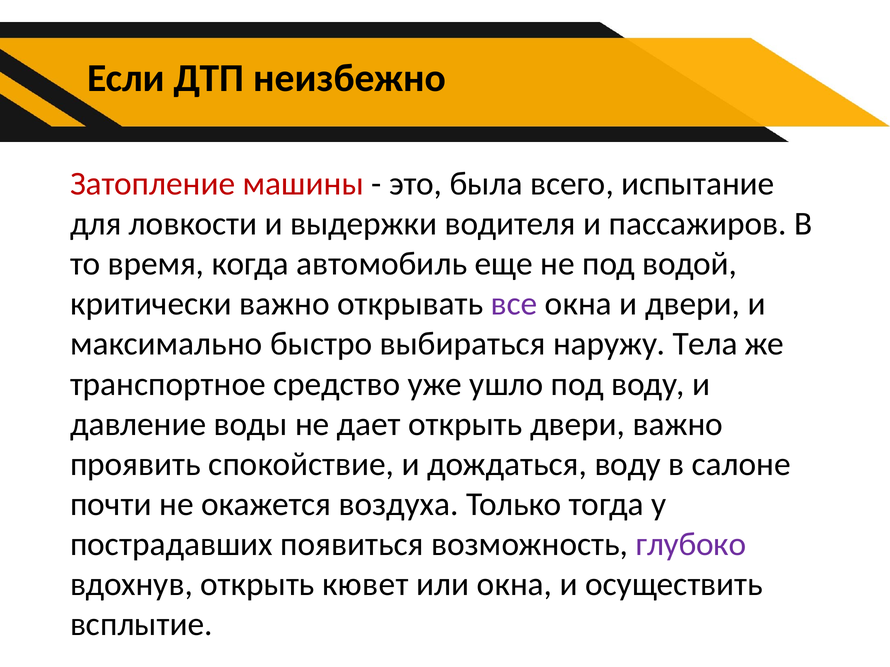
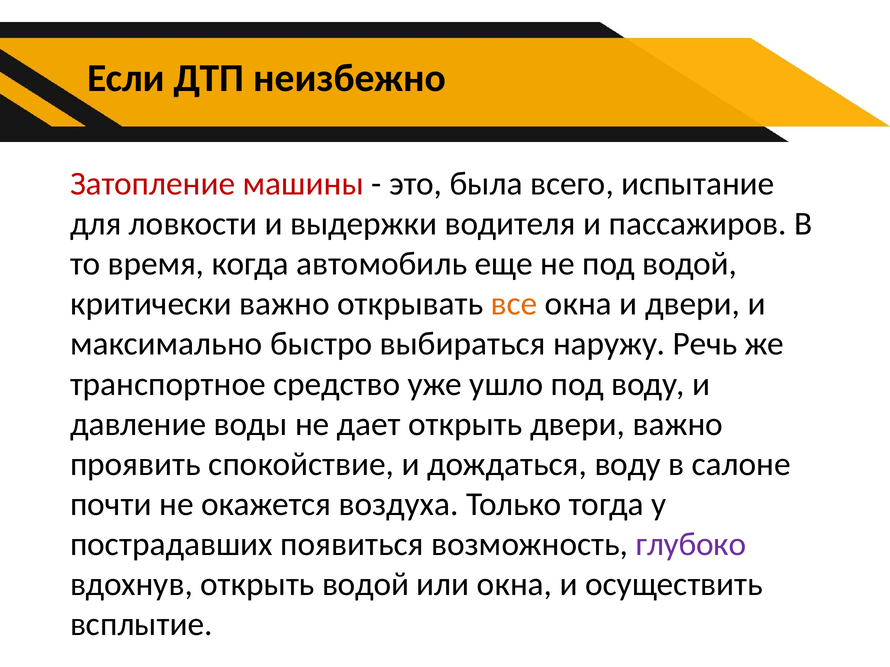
все colour: purple -> orange (514, 304)
Тела: Тела -> Речь (705, 344)
открыть кювет: кювет -> водой (366, 585)
